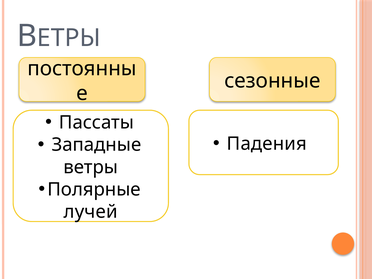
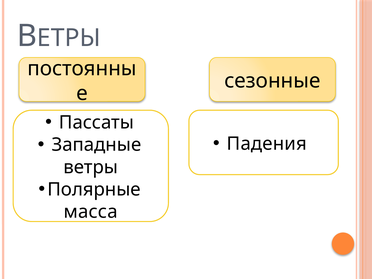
лучей: лучей -> масса (91, 212)
